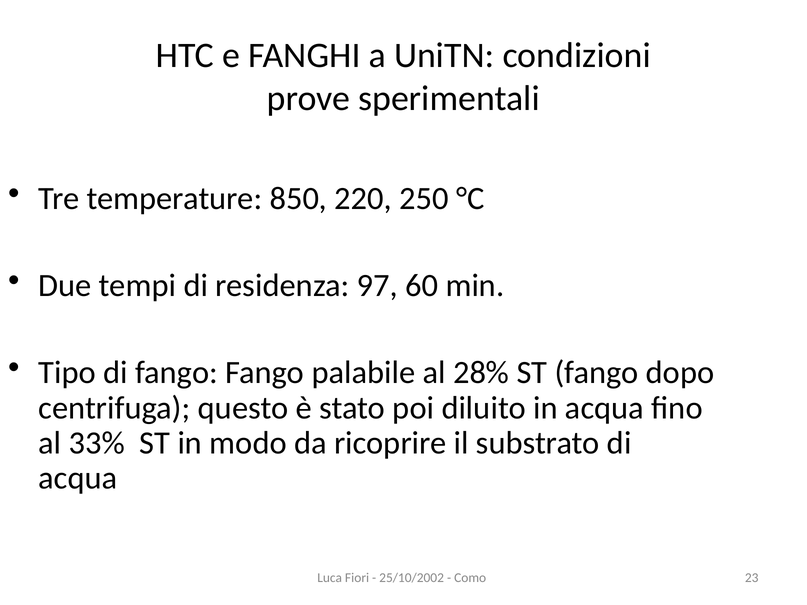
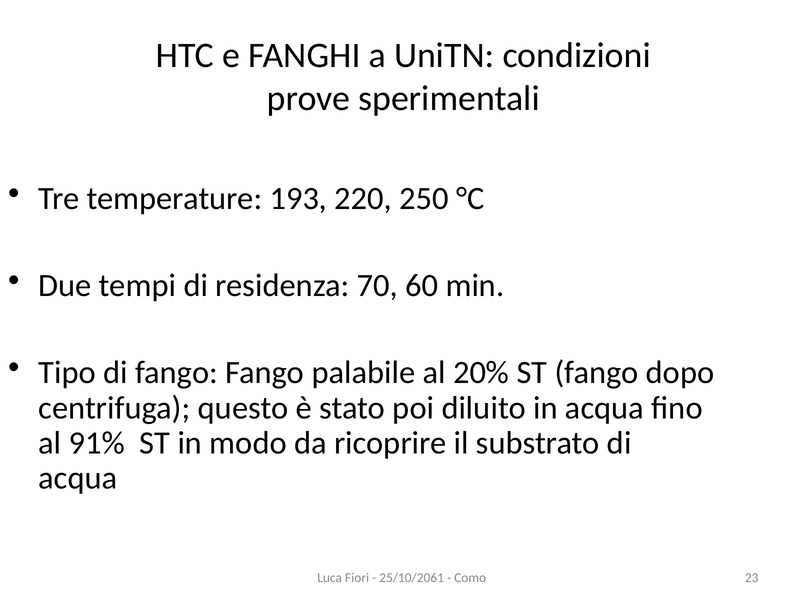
850: 850 -> 193 (298, 199)
97: 97 -> 70 (377, 286)
28%: 28% -> 20% (481, 373)
33%: 33% -> 91% (97, 443)
25/10/2002: 25/10/2002 -> 25/10/2061 (412, 578)
